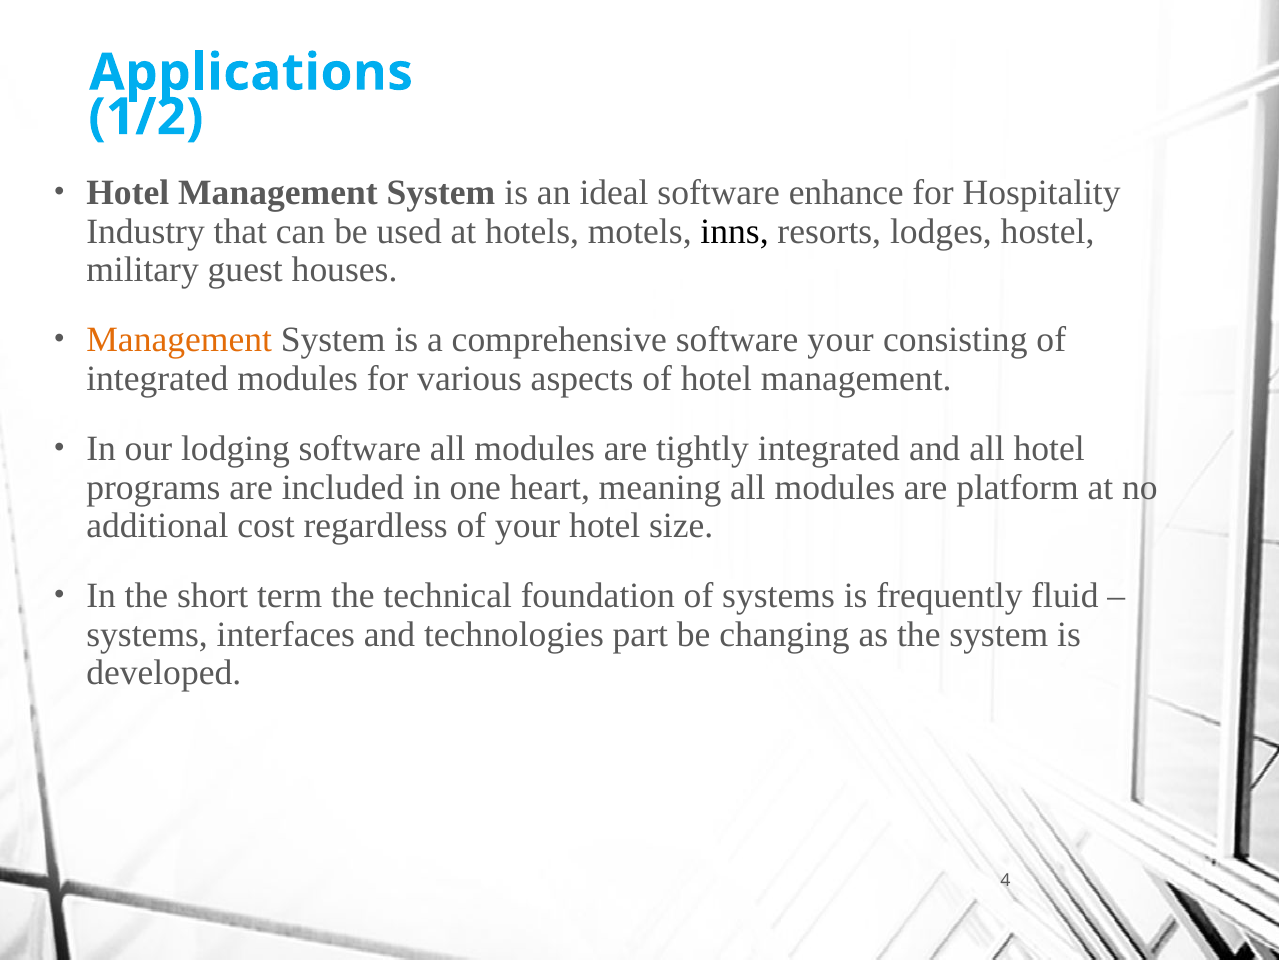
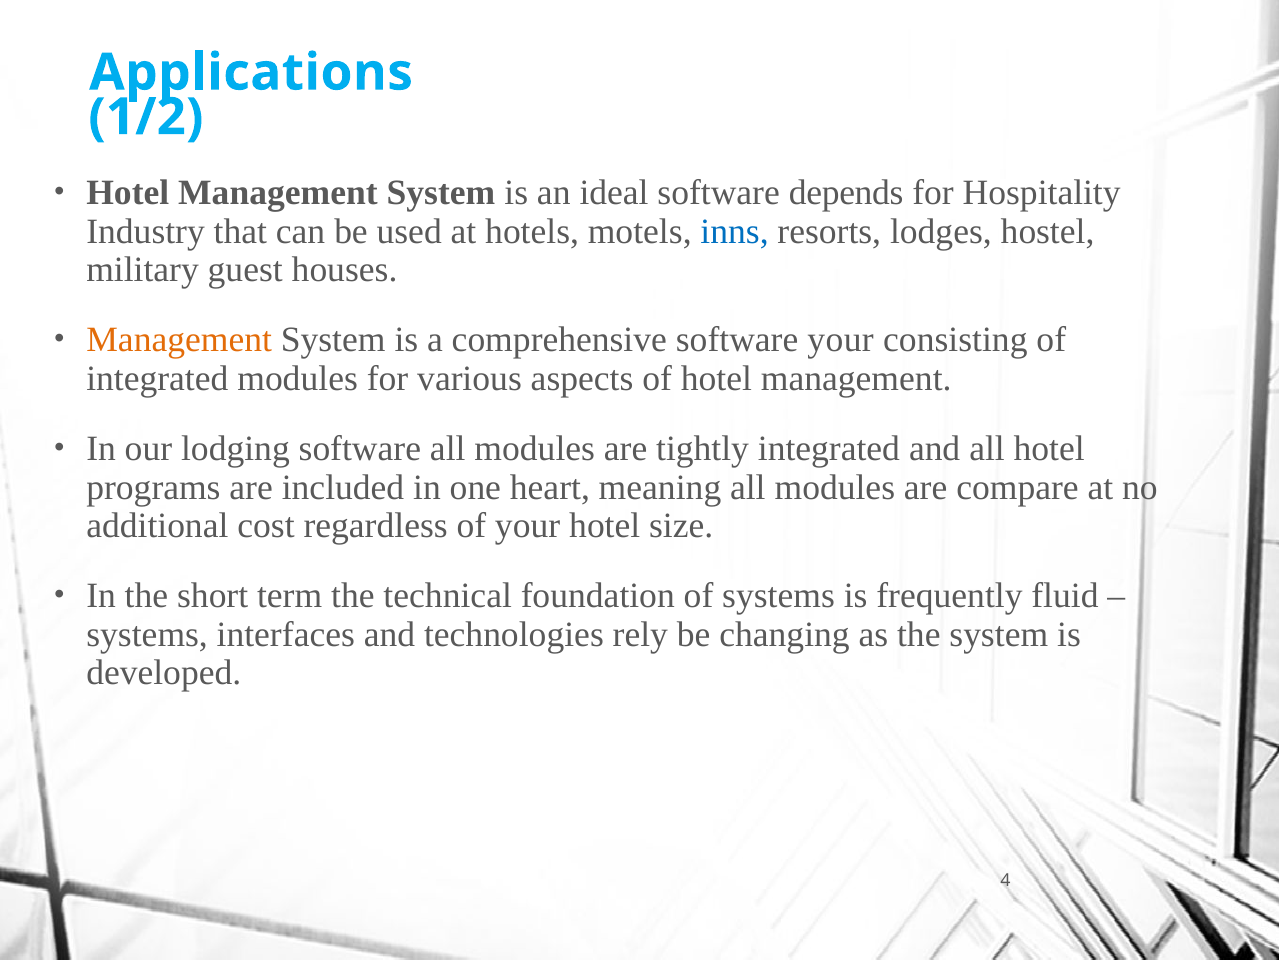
enhance: enhance -> depends (846, 193)
inns colour: black -> blue (735, 231)
platform: platform -> compare (1017, 487)
part: part -> rely (640, 634)
